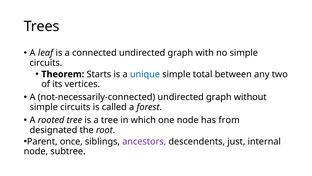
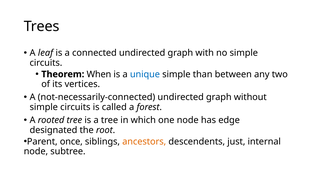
Starts: Starts -> When (99, 74)
total: total -> than (203, 74)
from: from -> edge (229, 120)
ancestors colour: purple -> orange (144, 141)
